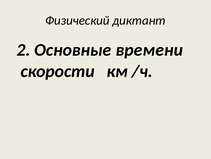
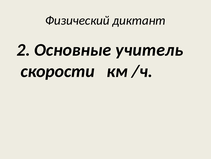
времени: времени -> учитель (149, 50)
